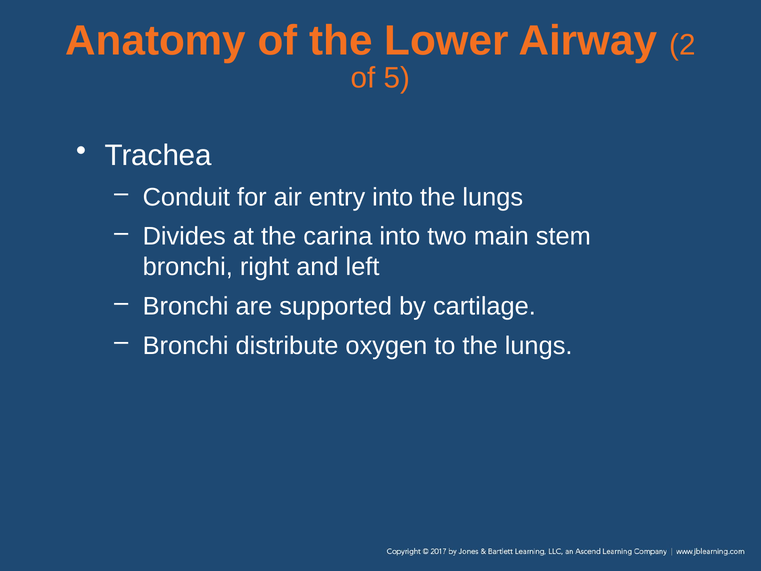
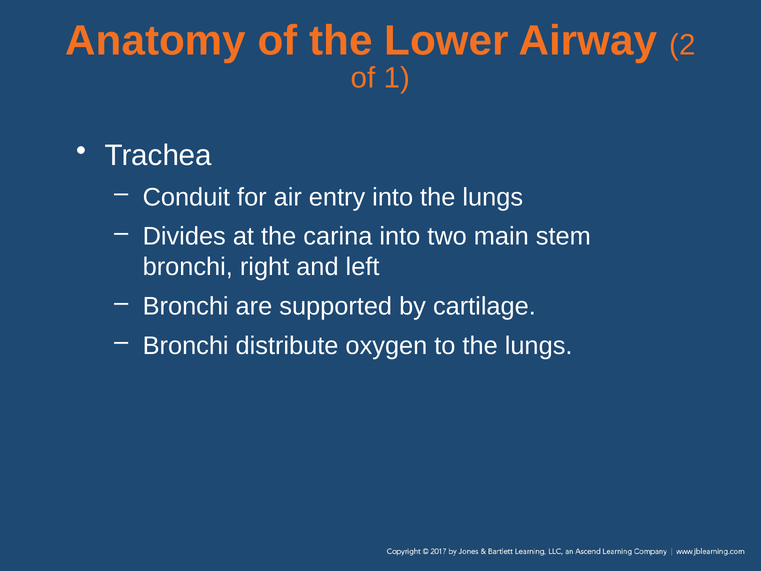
5: 5 -> 1 (397, 78)
